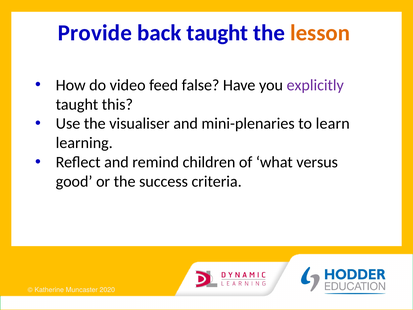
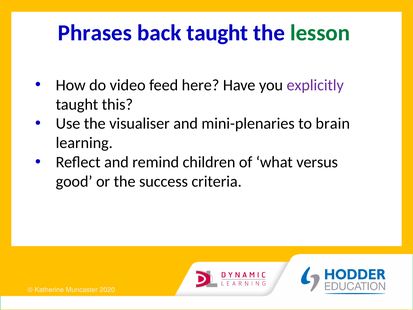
Provide: Provide -> Phrases (95, 33)
lesson colour: orange -> green (320, 33)
false: false -> here (200, 85)
learn: learn -> brain (333, 124)
